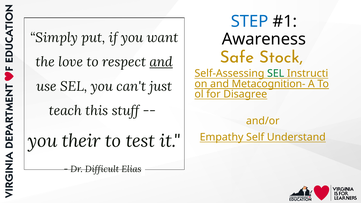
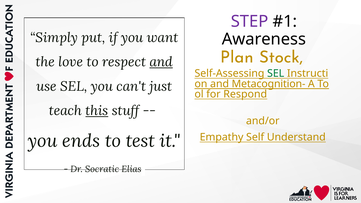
STEP colour: blue -> purple (250, 21)
Safe: Safe -> Plan (237, 57)
Disagree: Disagree -> Respond (245, 94)
this underline: none -> present (97, 111)
their: their -> ends (81, 141)
Difficult: Difficult -> Socratic (102, 169)
